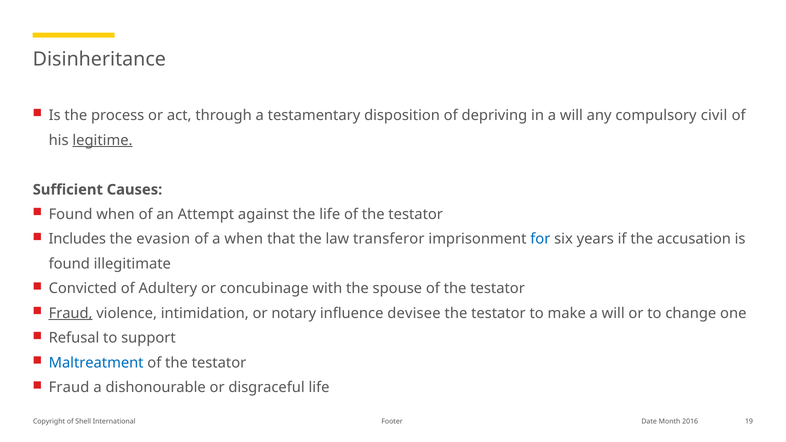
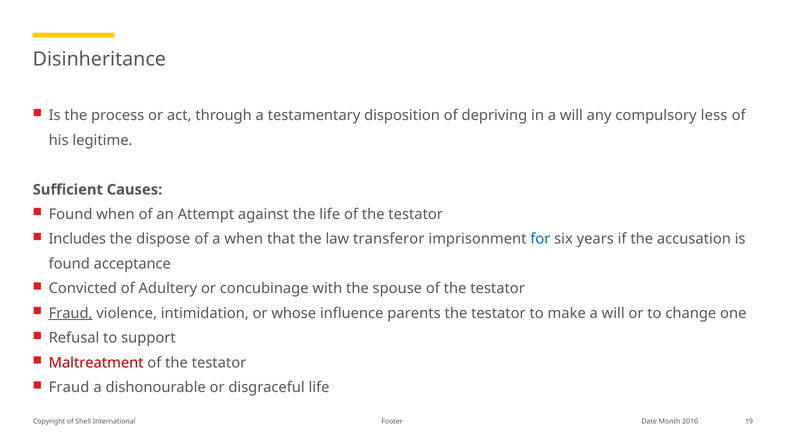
civil: civil -> less (714, 115)
legitime underline: present -> none (102, 140)
evasion: evasion -> dispose (163, 239)
illegitimate: illegitimate -> acceptance (132, 264)
notary: notary -> whose (294, 313)
devisee: devisee -> parents (414, 313)
Maltreatment colour: blue -> red (96, 363)
